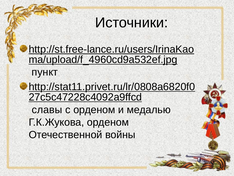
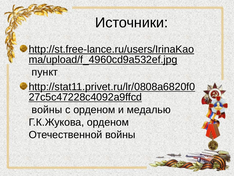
славы: славы -> войны (47, 109)
